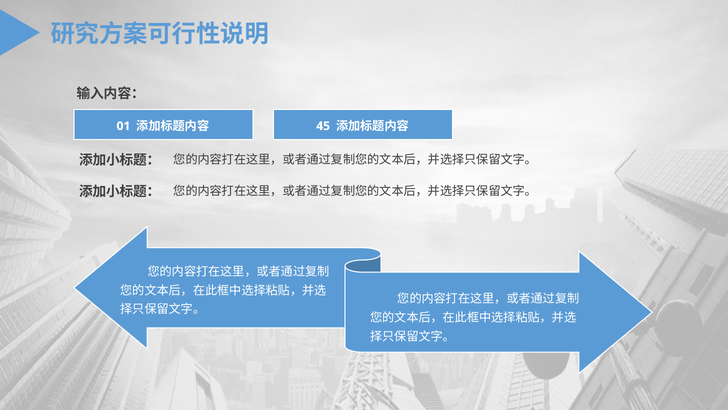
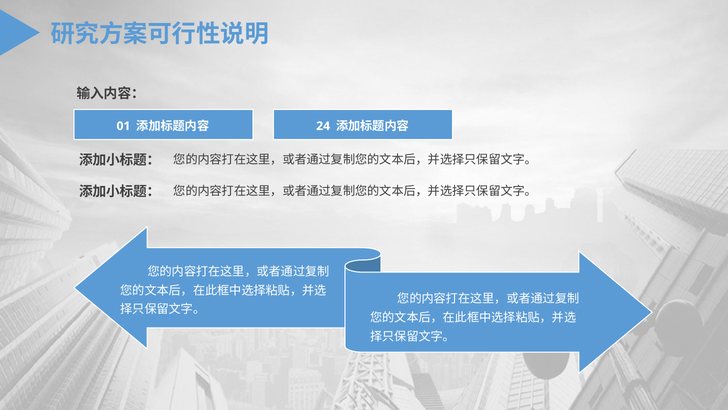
45: 45 -> 24 (323, 126)
